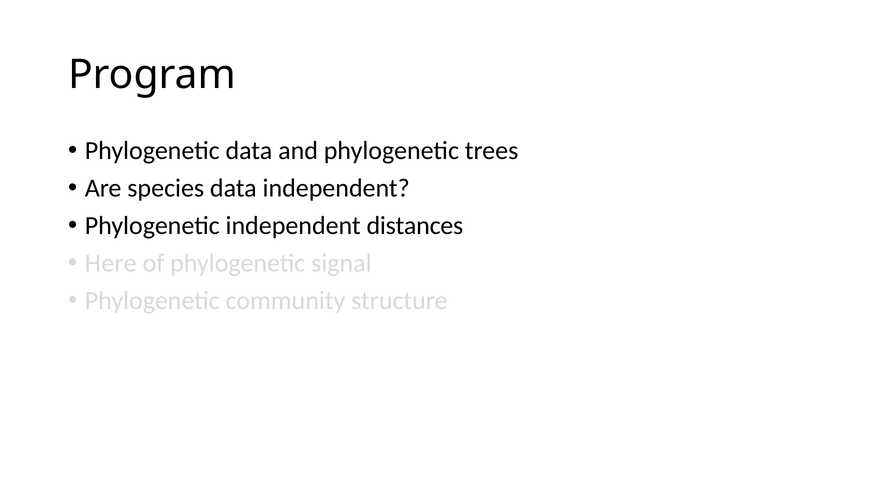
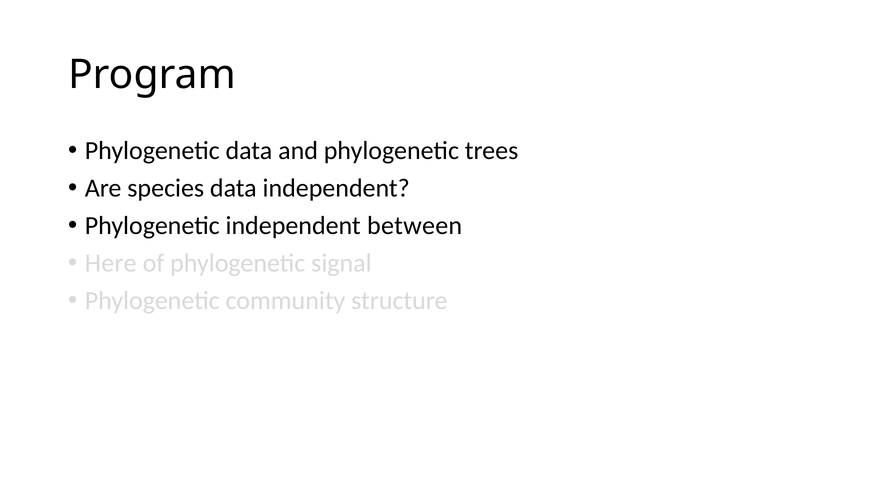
distances: distances -> between (415, 226)
